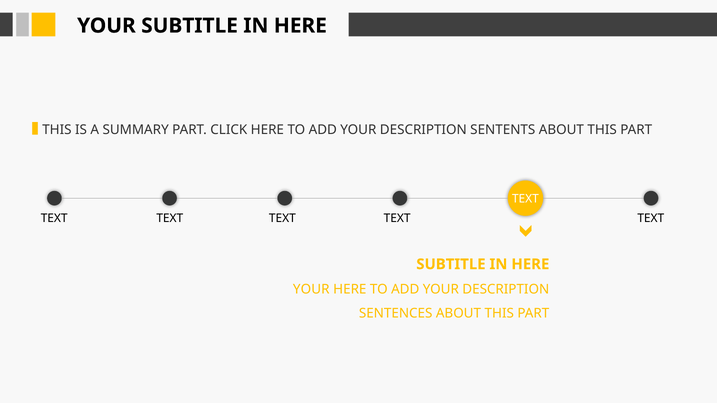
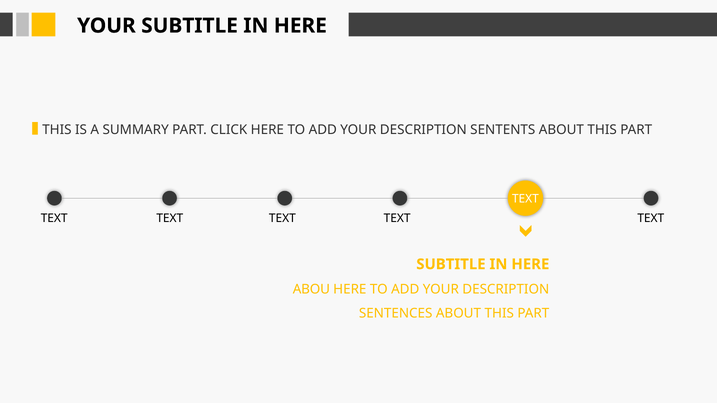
YOUR: YOUR -> ABOU (311, 289)
